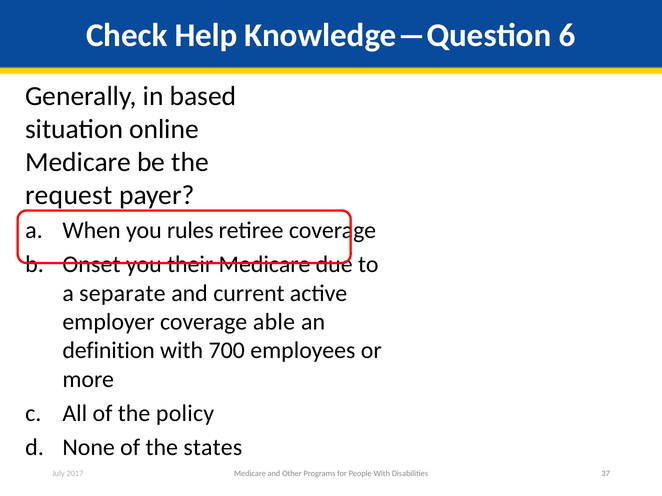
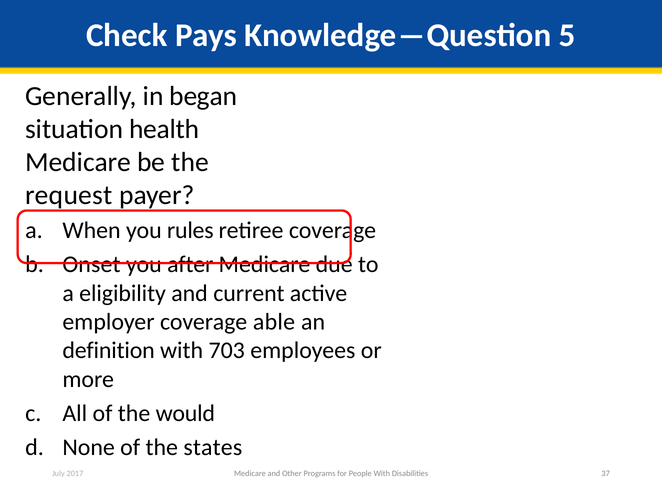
Help: Help -> Pays (206, 35)
6: 6 -> 5 (567, 35)
based: based -> began (203, 96)
online: online -> health (164, 129)
their: their -> after (190, 265)
separate: separate -> eligibility (123, 294)
700: 700 -> 703 (227, 351)
policy: policy -> would (185, 414)
